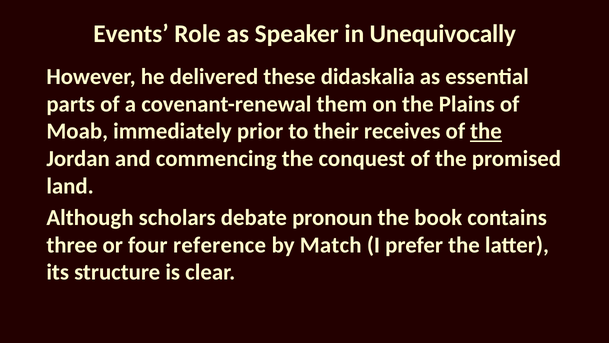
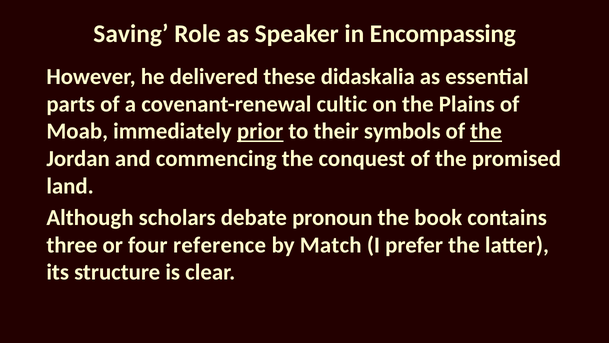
Events: Events -> Saving (131, 34)
Unequivocally: Unequivocally -> Encompassing (443, 34)
them: them -> cultic (342, 104)
prior underline: none -> present (260, 131)
receives: receives -> symbols (402, 131)
